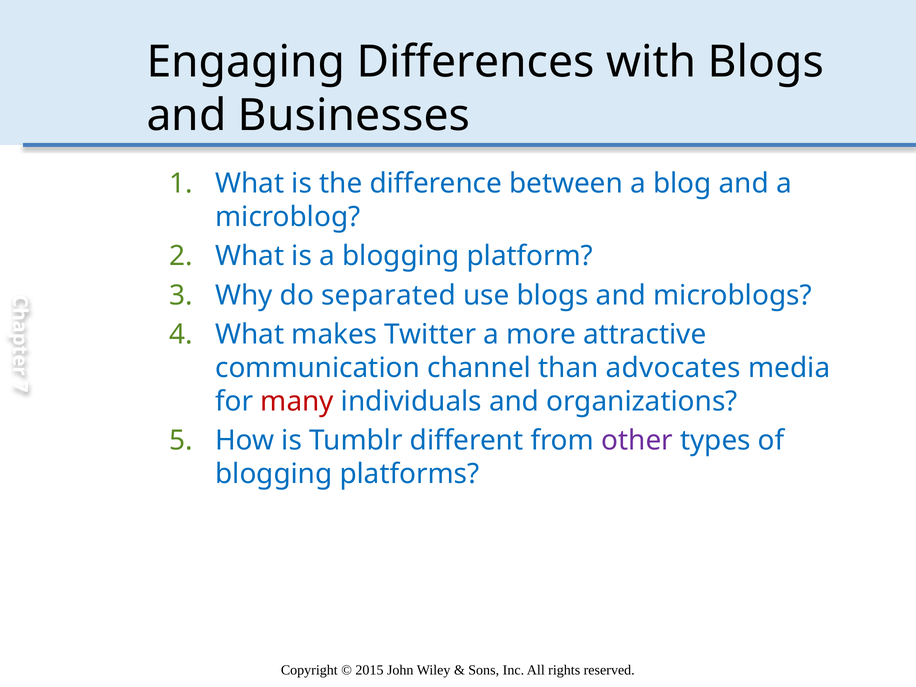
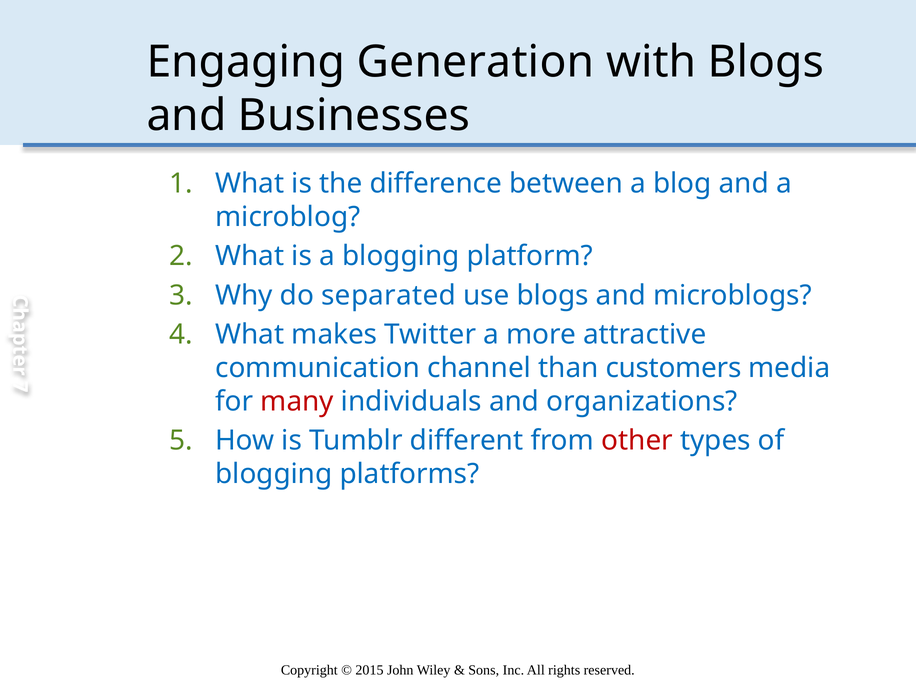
Differences: Differences -> Generation (475, 62)
advocates: advocates -> customers (674, 368)
other colour: purple -> red (637, 441)
